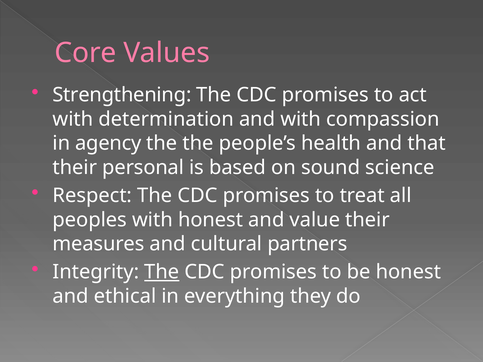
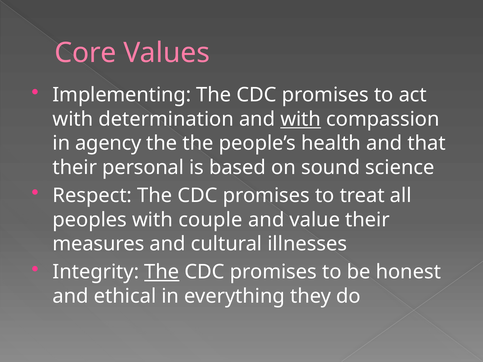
Strengthening: Strengthening -> Implementing (122, 95)
with underline: none -> present (301, 119)
with honest: honest -> couple (210, 220)
partners: partners -> illnesses (307, 244)
